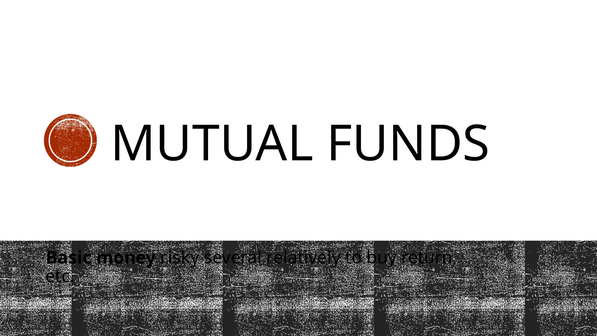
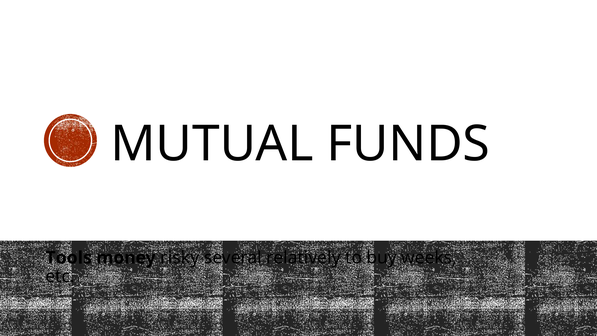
Basic: Basic -> Tools (69, 258)
return: return -> weeks (429, 258)
